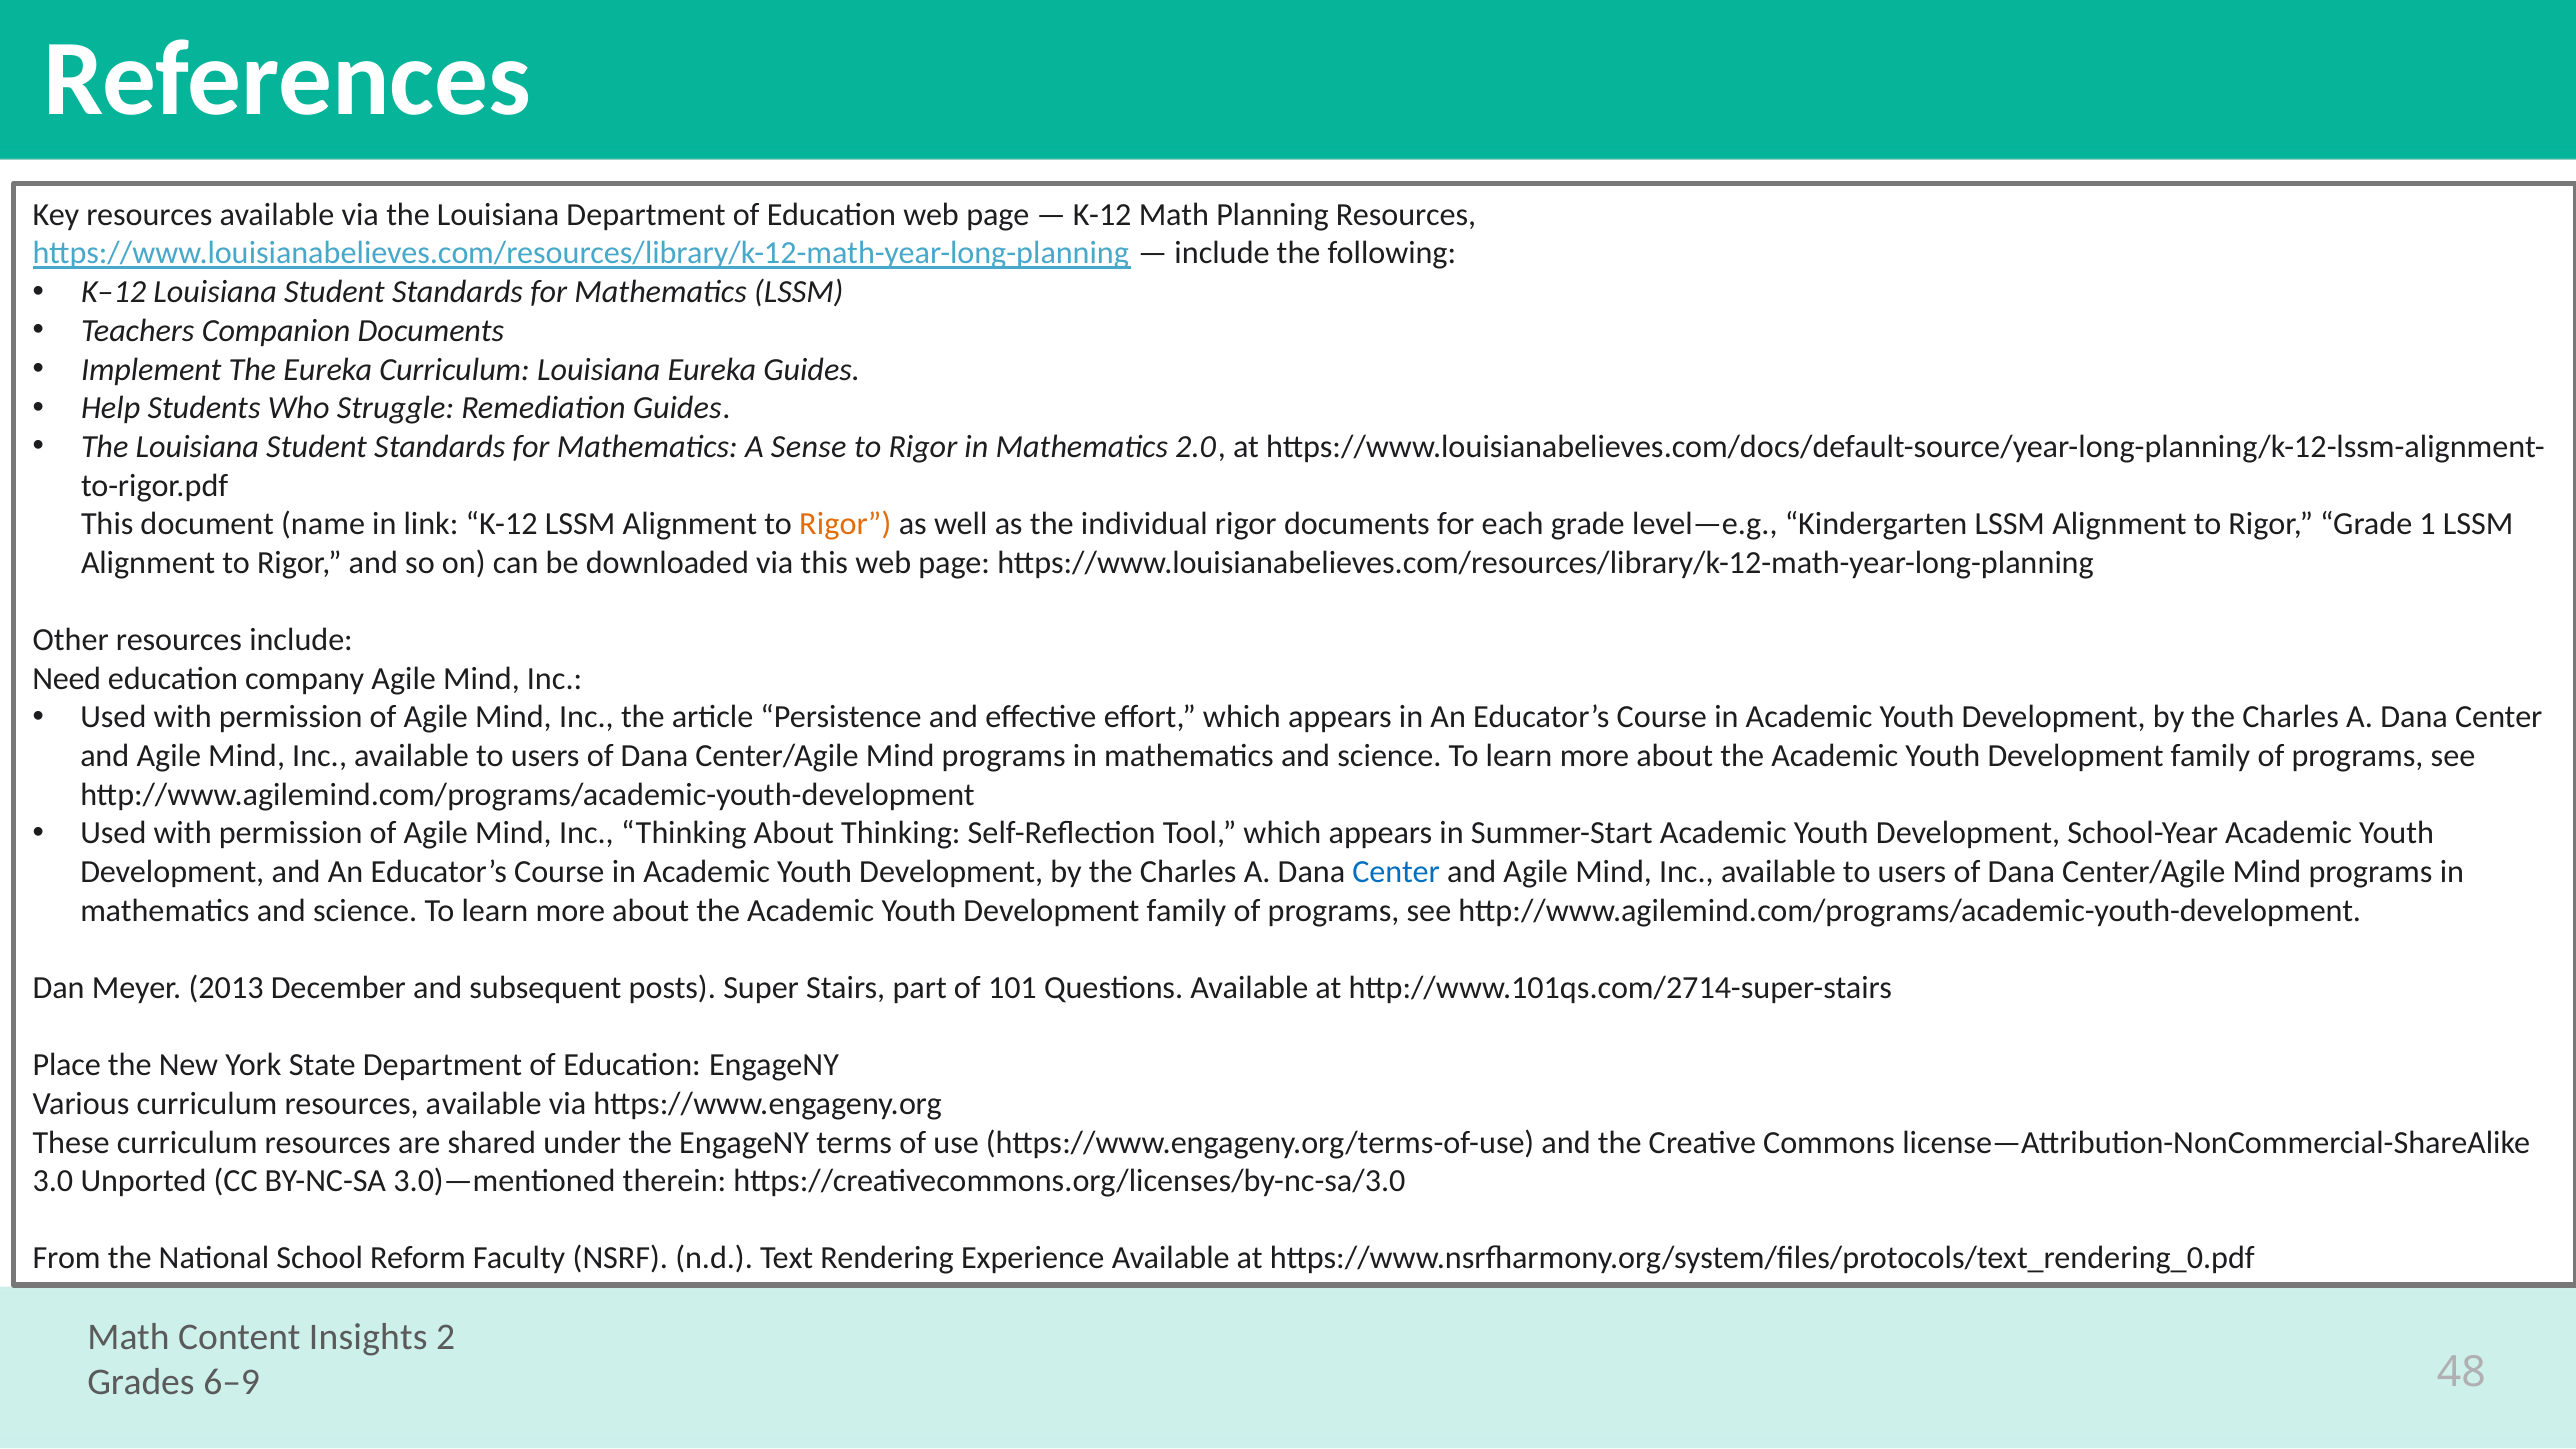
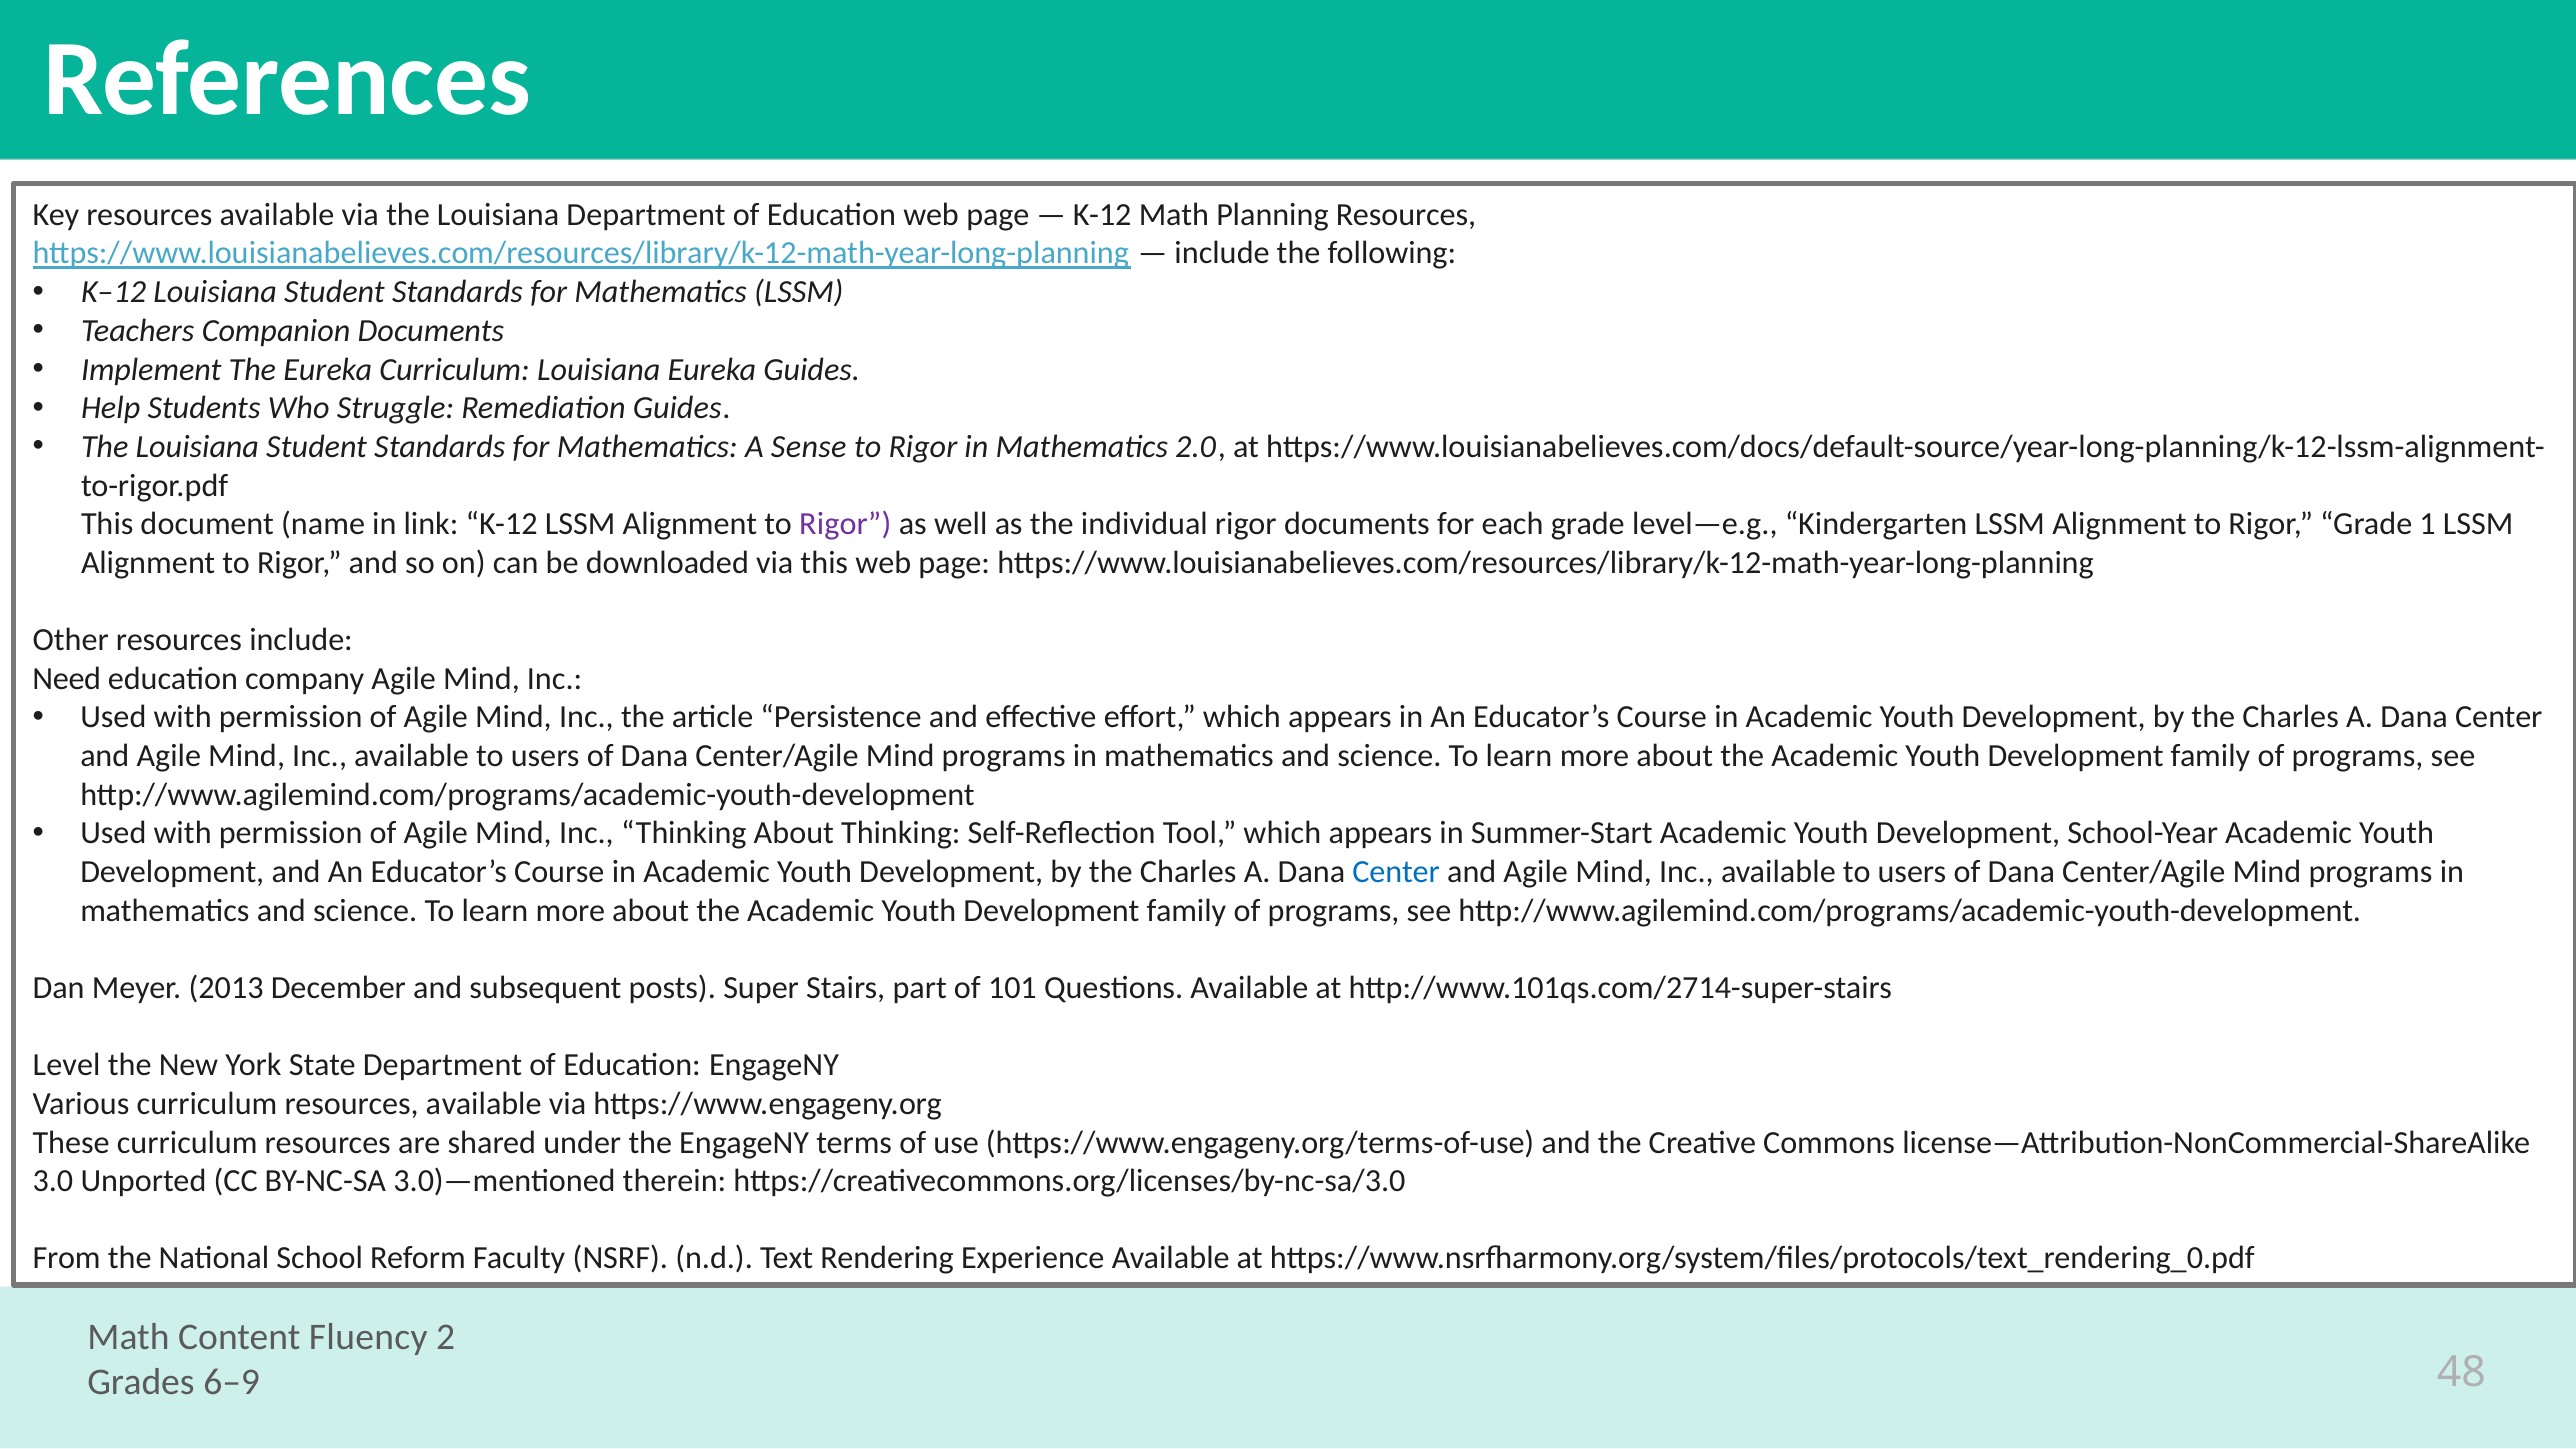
Rigor colour: orange -> purple (845, 524)
Place: Place -> Level (67, 1065)
Insights: Insights -> Fluency (368, 1337)
